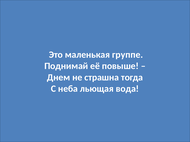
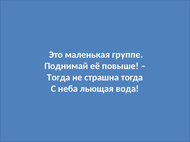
Днем: Днем -> Тогда (59, 78)
